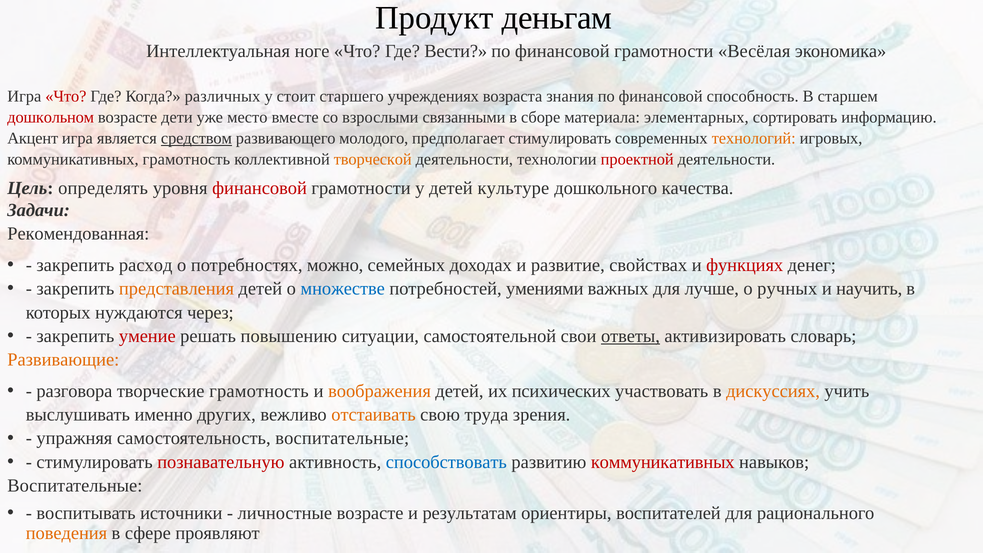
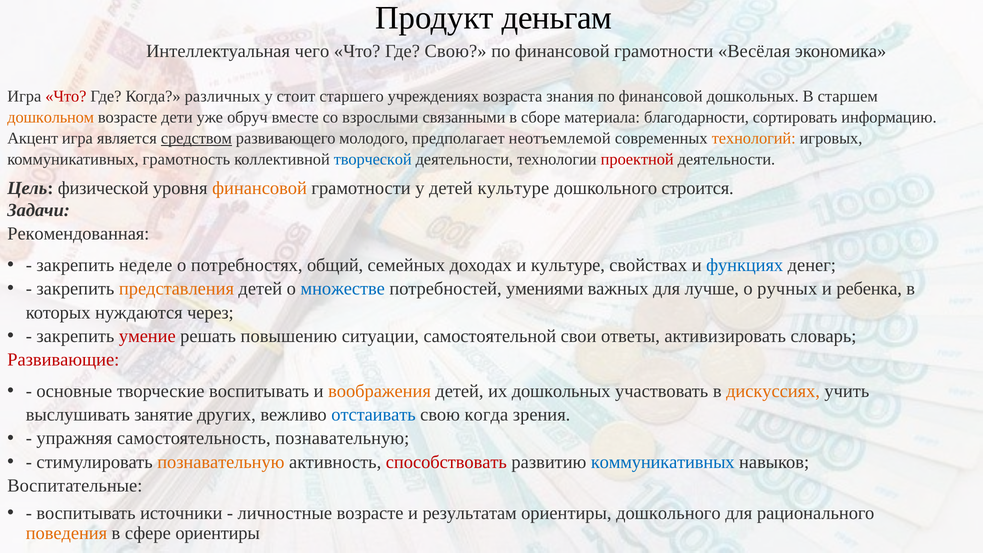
ноге: ноге -> чего (312, 51)
Где Вести: Вести -> Свою (456, 51)
финансовой способность: способность -> дошкольных (753, 96)
дошкольном colour: red -> orange (51, 117)
место: место -> обруч (247, 117)
элементарных: элементарных -> благодарности (696, 117)
предполагает стимулировать: стимулировать -> неотъемлемой (560, 138)
творческой colour: orange -> blue (373, 159)
определять: определять -> физической (103, 188)
финансовой colour: red -> orange (260, 188)
качества: качества -> строится (698, 188)
расход: расход -> неделе (146, 265)
можно: можно -> общий (335, 265)
и развитие: развитие -> культуре (568, 265)
функциях colour: red -> blue (745, 265)
научить: научить -> ребенка (869, 289)
ответы underline: present -> none (630, 336)
Развивающие colour: orange -> red (63, 360)
разговора: разговора -> основные (74, 391)
творческие грамотность: грамотность -> воспитывать (259, 391)
их психических: психических -> дошкольных (561, 391)
именно: именно -> занятие (164, 415)
отстаивать colour: orange -> blue (374, 415)
свою труда: труда -> когда (486, 415)
самостоятельность воспитательные: воспитательные -> познавательную (342, 438)
познавательную colour: red -> orange (221, 462)
способствовать colour: blue -> red (446, 462)
коммуникативных colour: red -> blue (663, 462)
ориентиры воспитателей: воспитателей -> дошкольного (668, 513)
сфере проявляют: проявляют -> ориентиры (218, 533)
